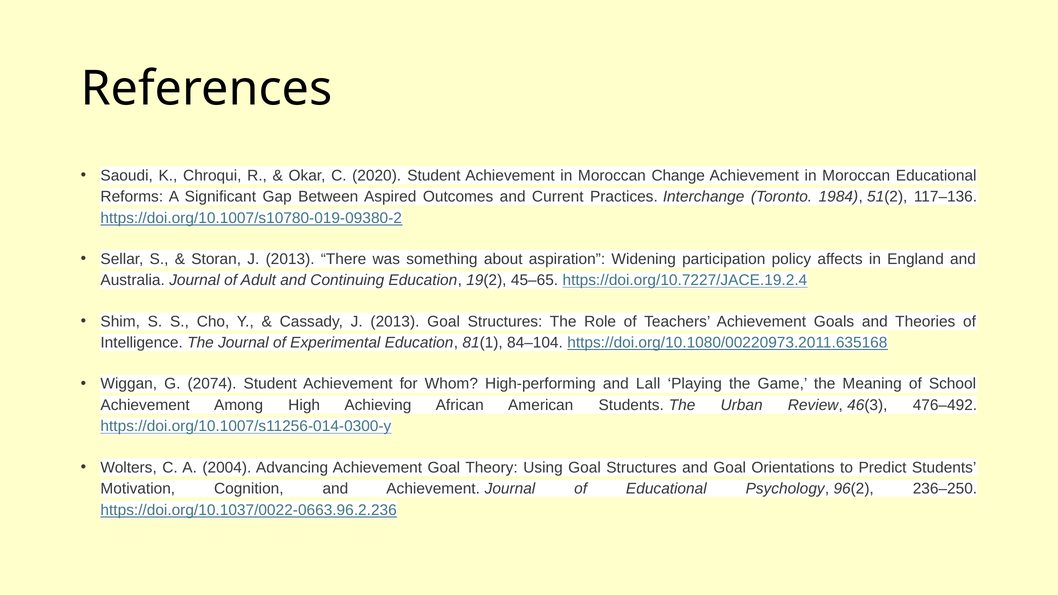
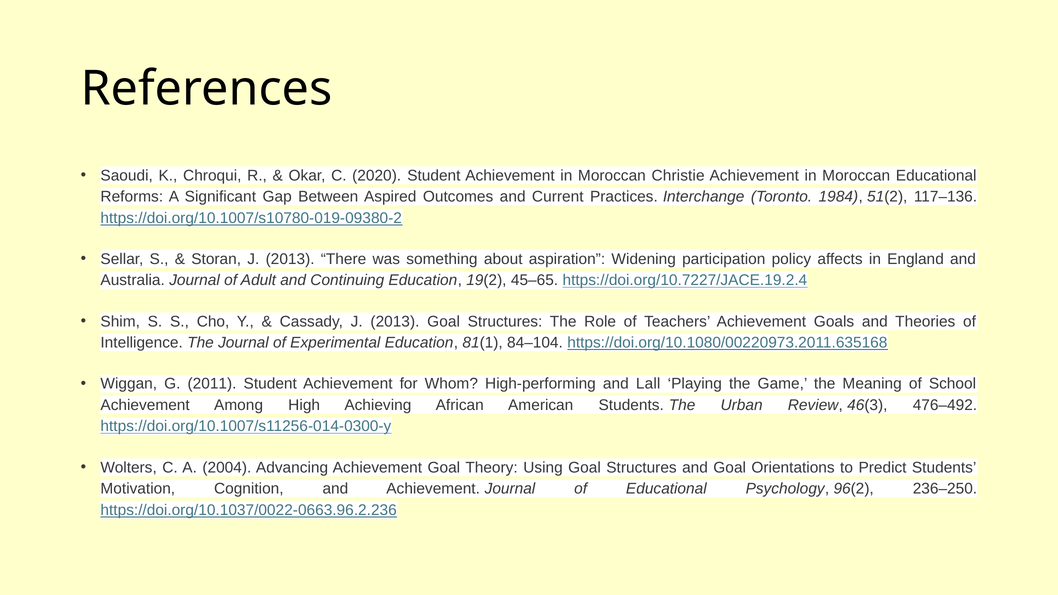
Change: Change -> Christie (678, 175)
2074: 2074 -> 2011 (212, 384)
